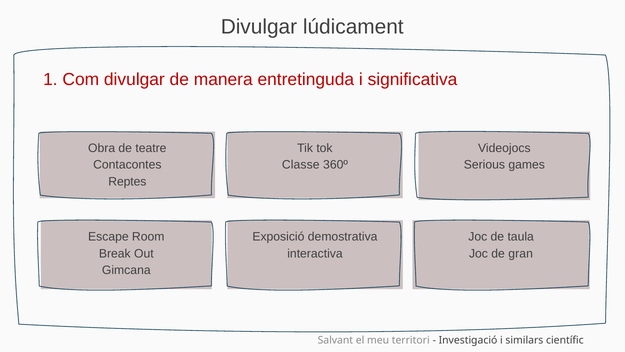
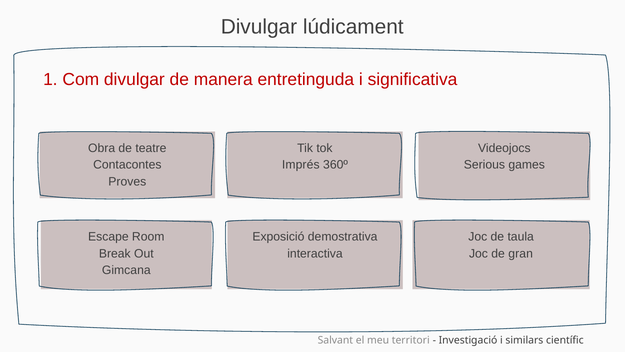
Classe: Classe -> Imprés (301, 165)
Reptes: Reptes -> Proves (127, 181)
